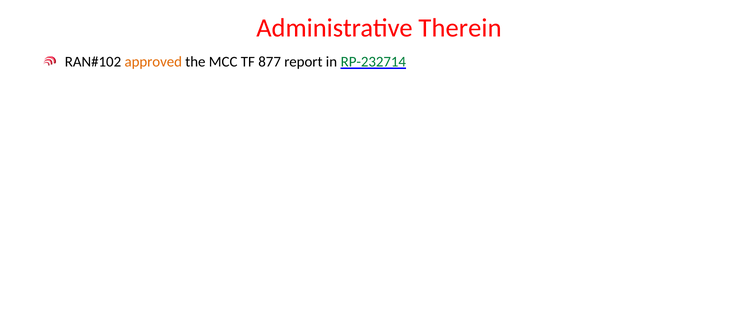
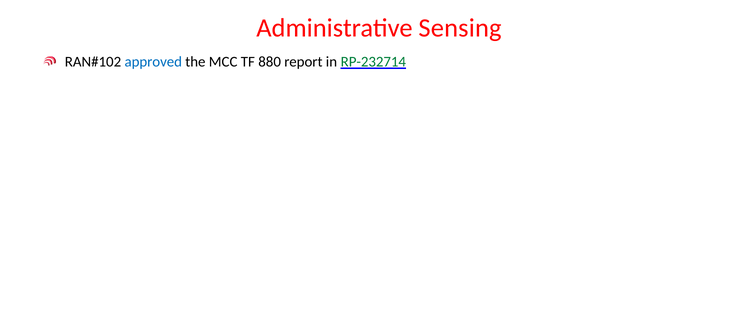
Therein: Therein -> Sensing (460, 28)
approved colour: orange -> blue (153, 62)
877: 877 -> 880 (270, 62)
